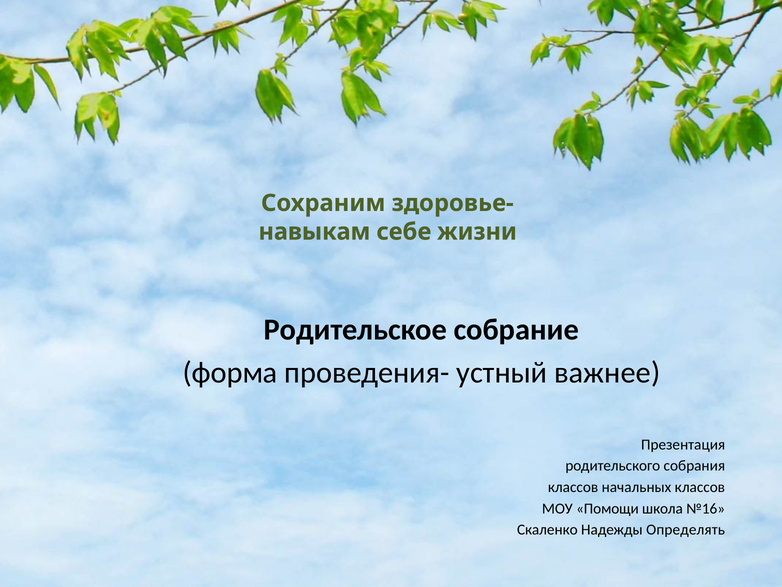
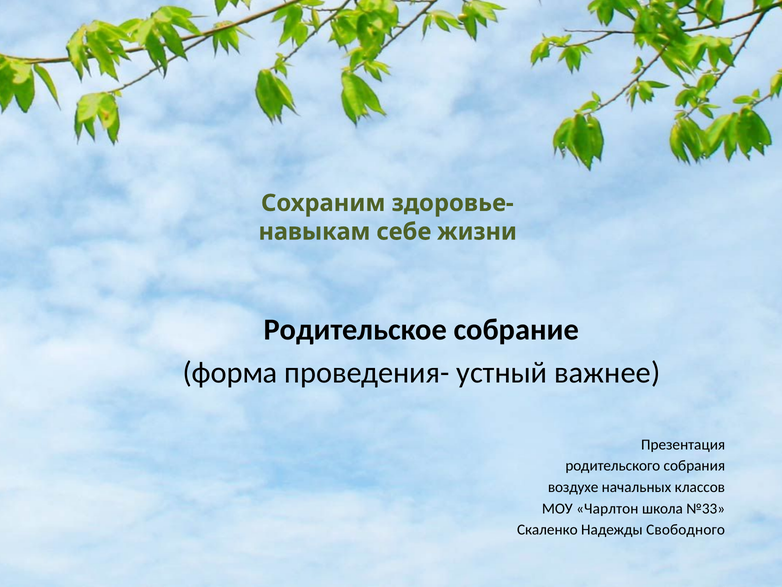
классов: классов -> воздухе (573, 487)
Помощи: Помощи -> Чарлтон (607, 508)
№16: №16 -> №33 (706, 508)
Определять: Определять -> Свободного (686, 529)
